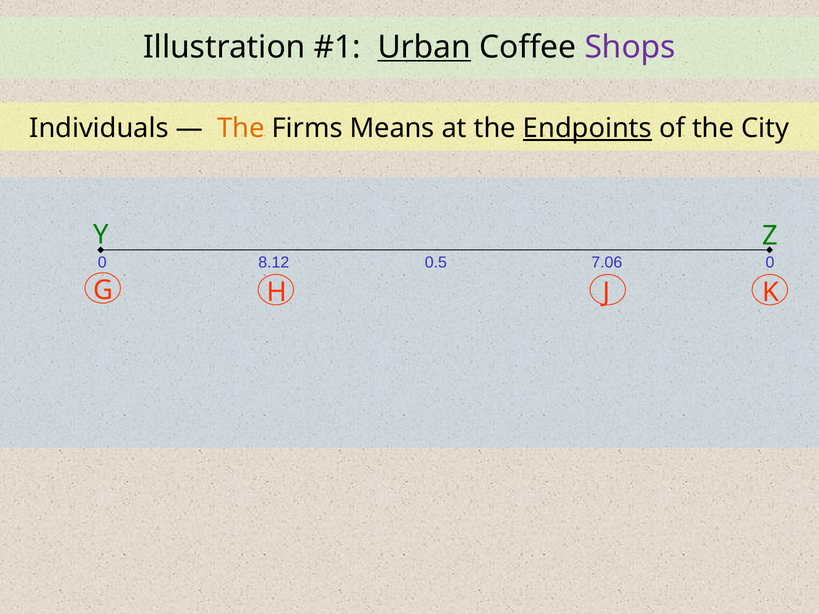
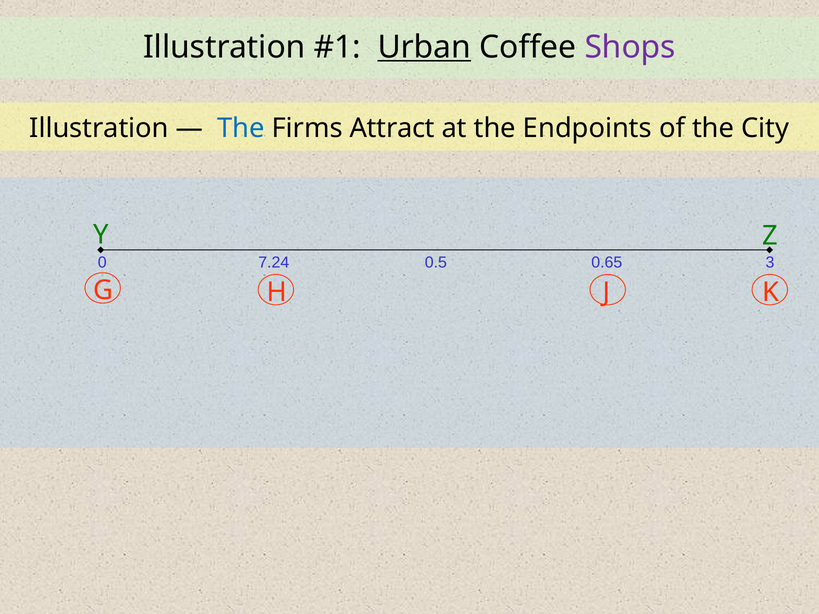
Individuals: Individuals -> Illustration (99, 128)
The colour: orange -> blue (241, 128)
Means: Means -> Attract (392, 128)
Endpoints underline: present -> none (587, 128)
8.12: 8.12 -> 7.24 (274, 263)
7.06: 7.06 -> 0.65 (607, 263)
0 0: 0 -> 3 (770, 263)
